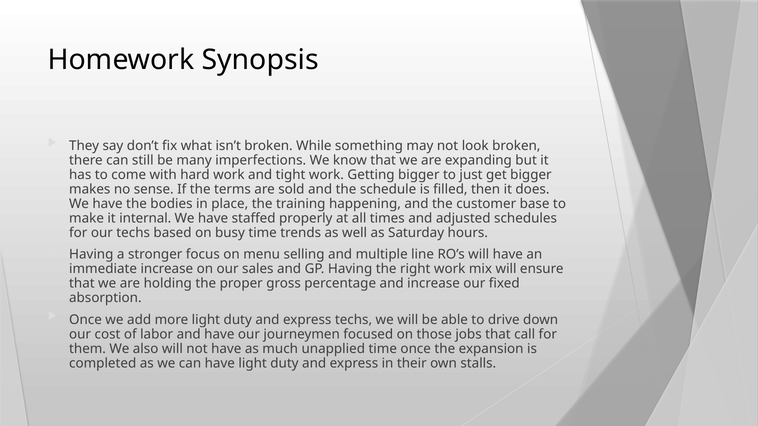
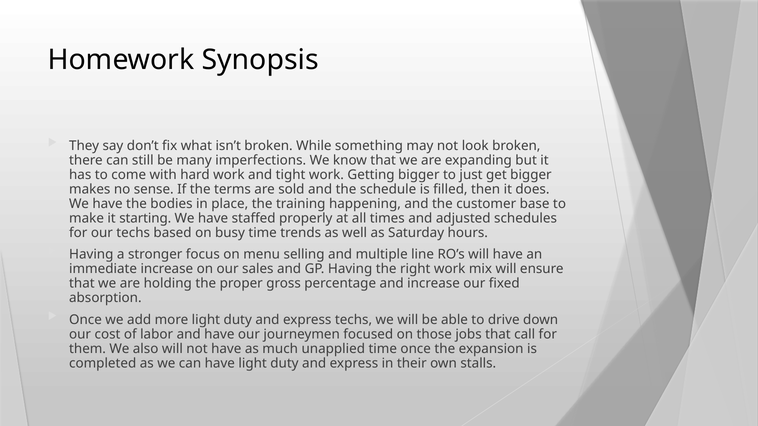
internal: internal -> starting (145, 219)
